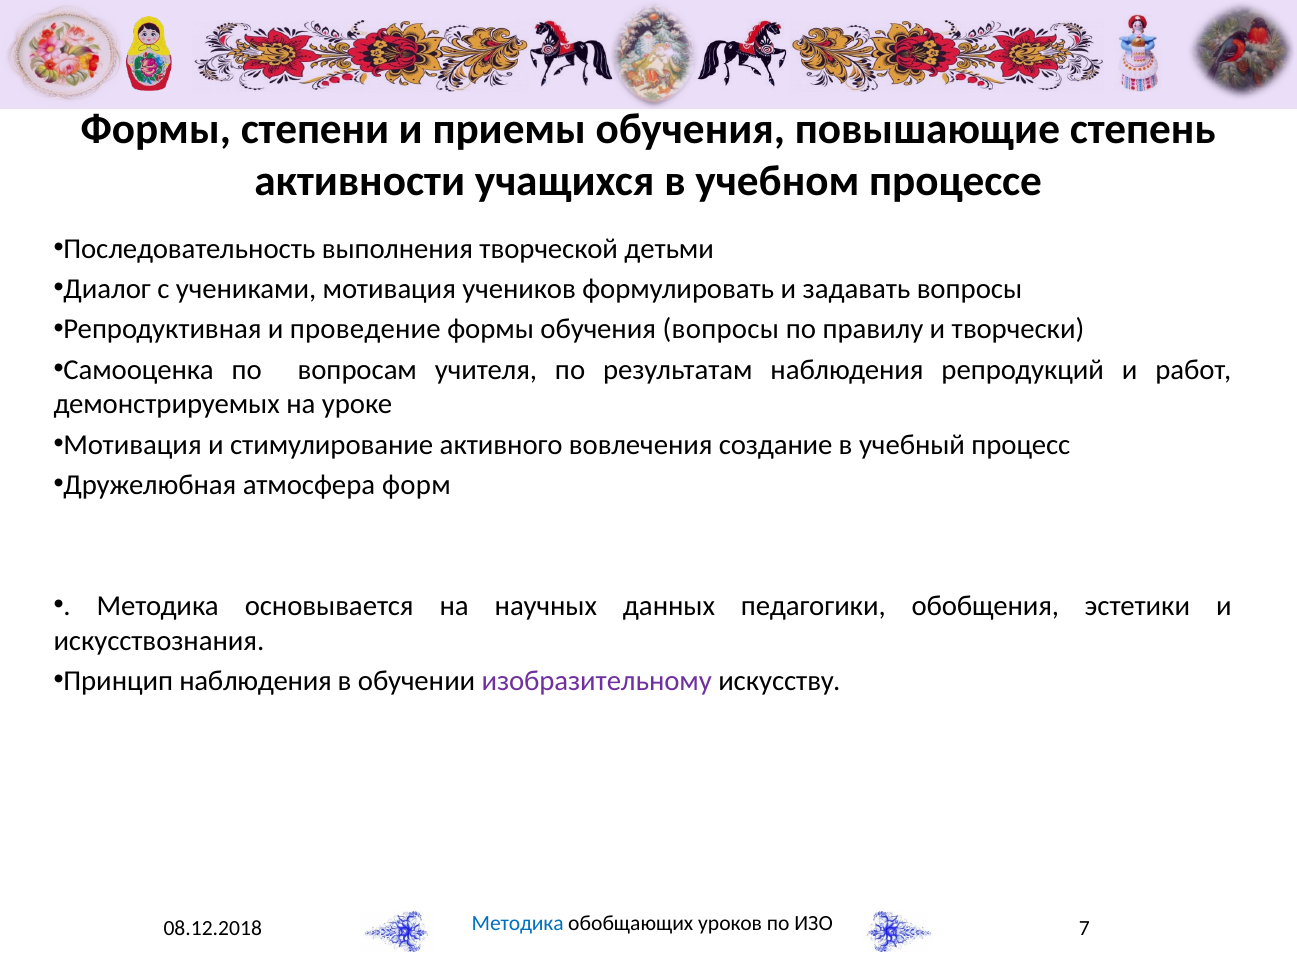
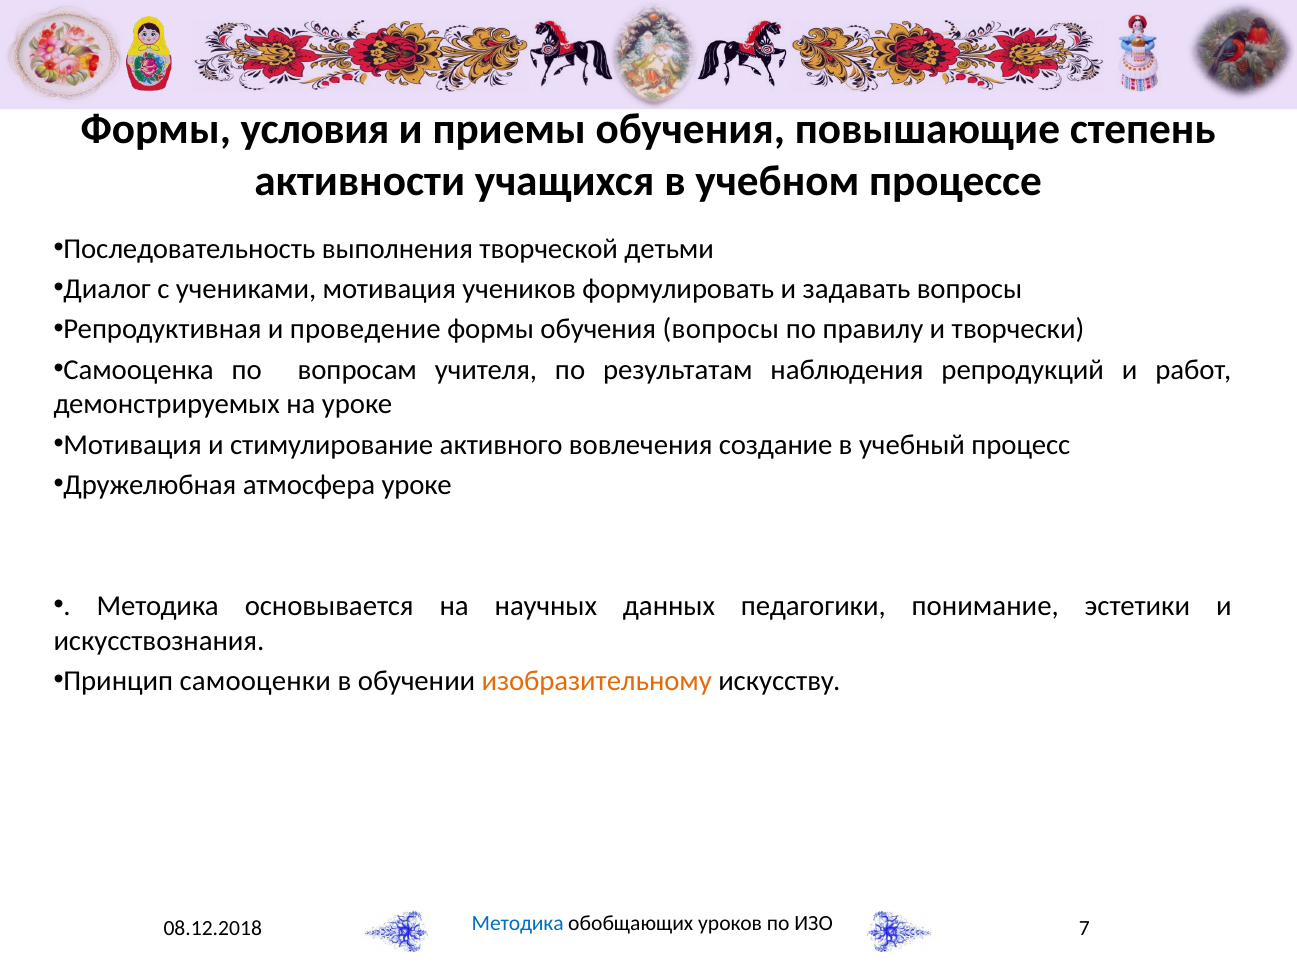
степени: степени -> условия (315, 129)
атмосфера форм: форм -> уроке (417, 485)
обобщения: обобщения -> понимание (985, 606)
Принцип наблюдения: наблюдения -> самооценки (255, 681)
изобразительному colour: purple -> orange (597, 681)
